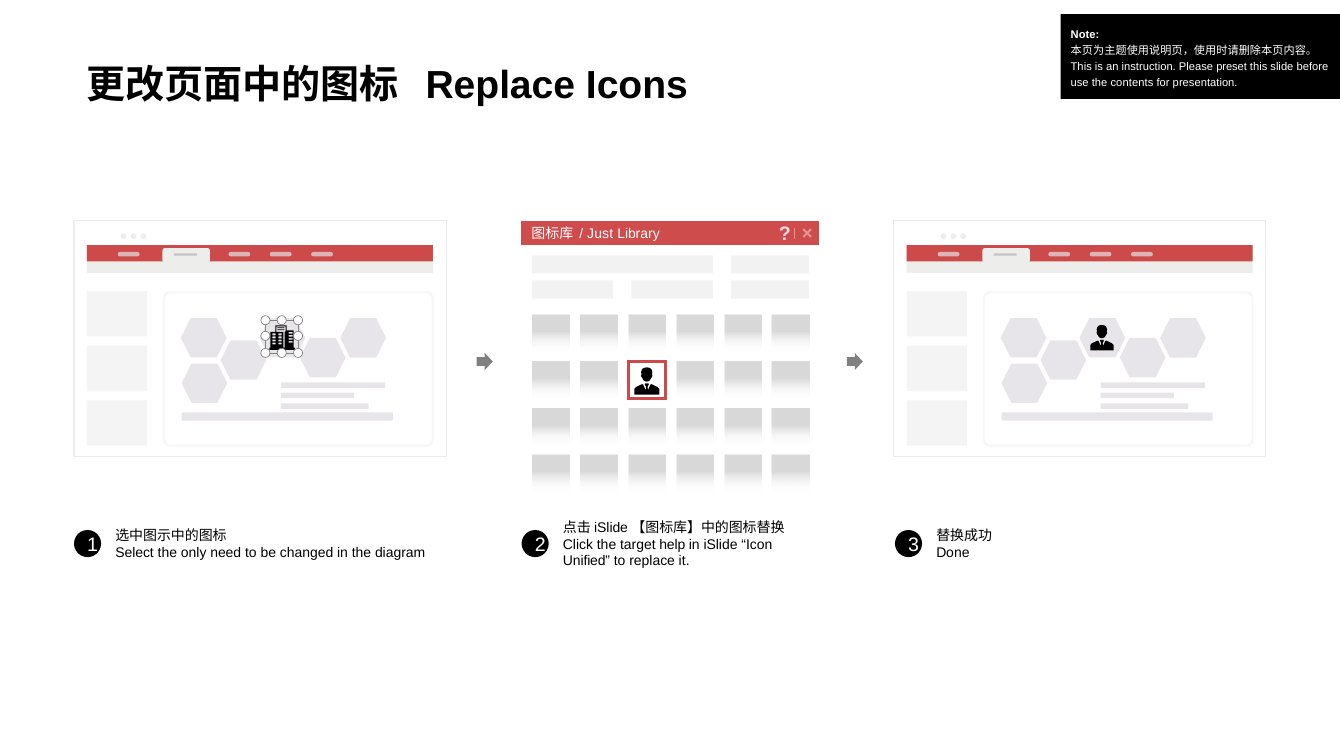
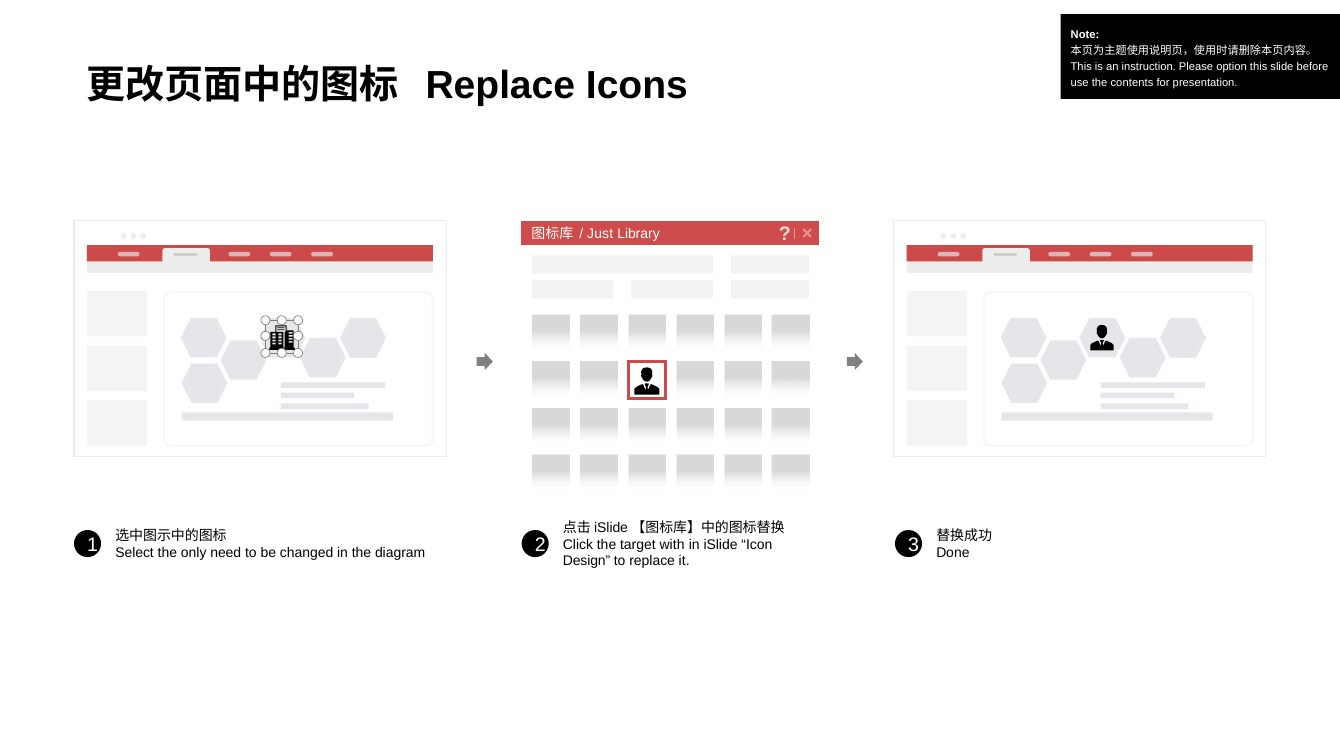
preset: preset -> option (1232, 67)
help: help -> with (672, 544)
Unified: Unified -> Design (587, 561)
